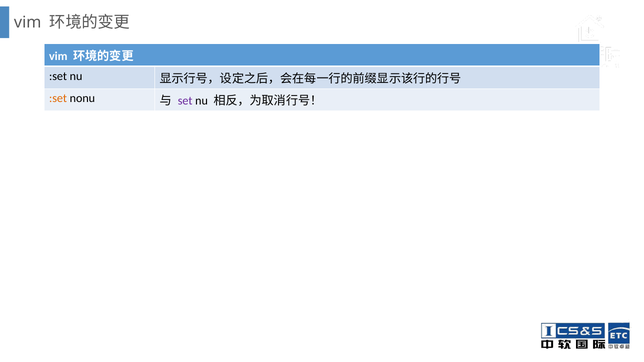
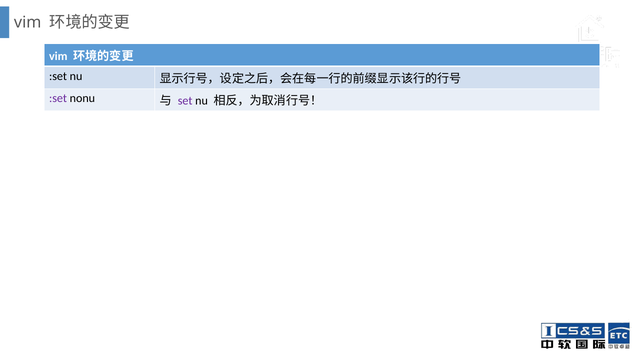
:set colour: orange -> purple (58, 99)
